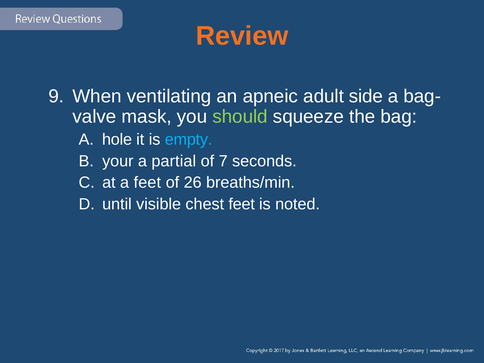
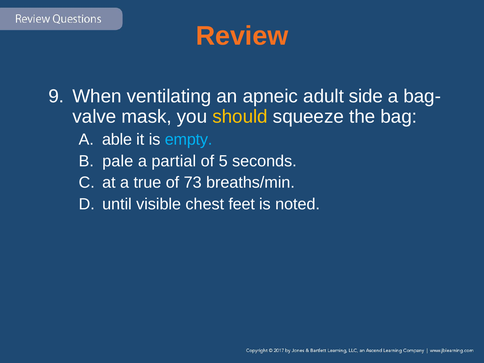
should colour: light green -> yellow (240, 117)
hole: hole -> able (117, 140)
your: your -> pale (118, 161)
7: 7 -> 5 (223, 161)
a feet: feet -> true (147, 183)
26: 26 -> 73 (193, 183)
